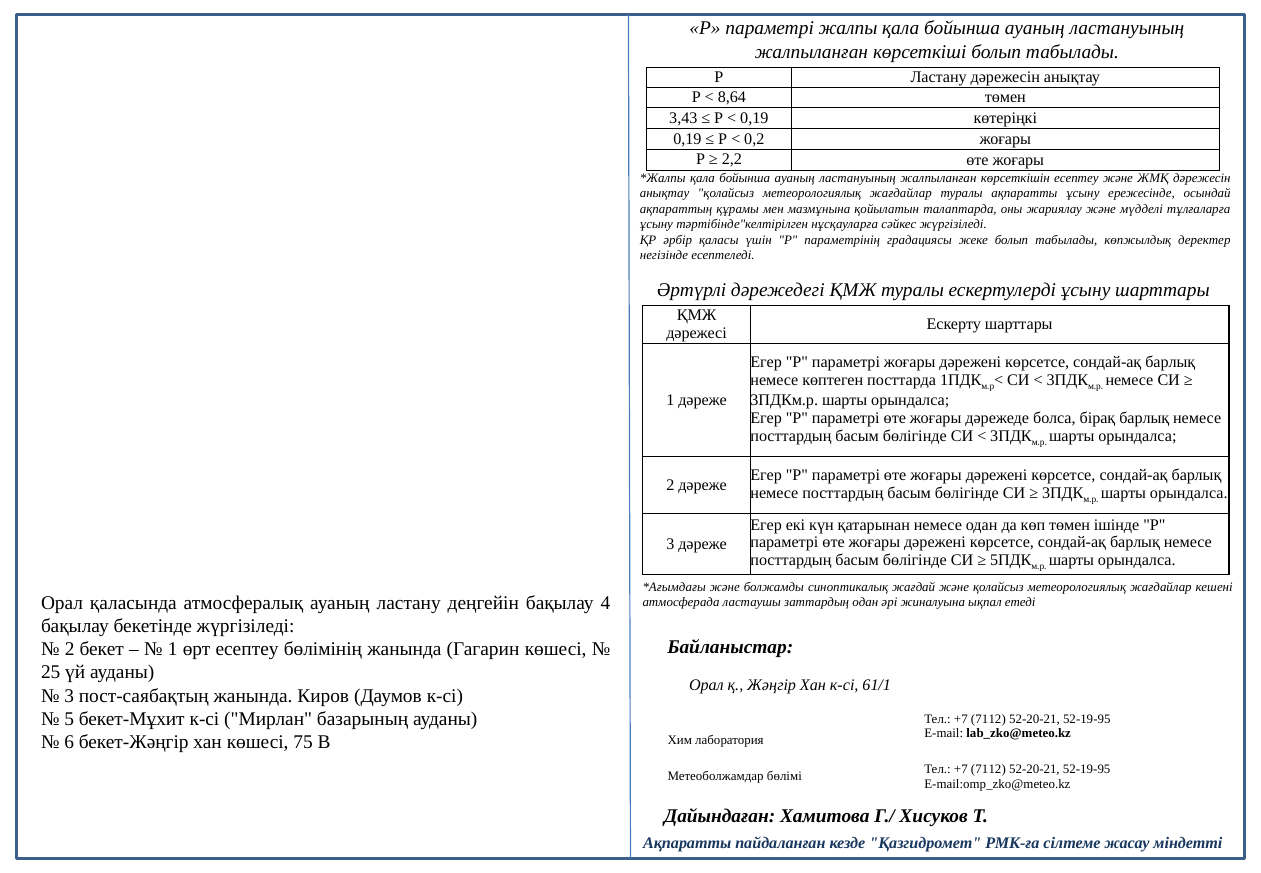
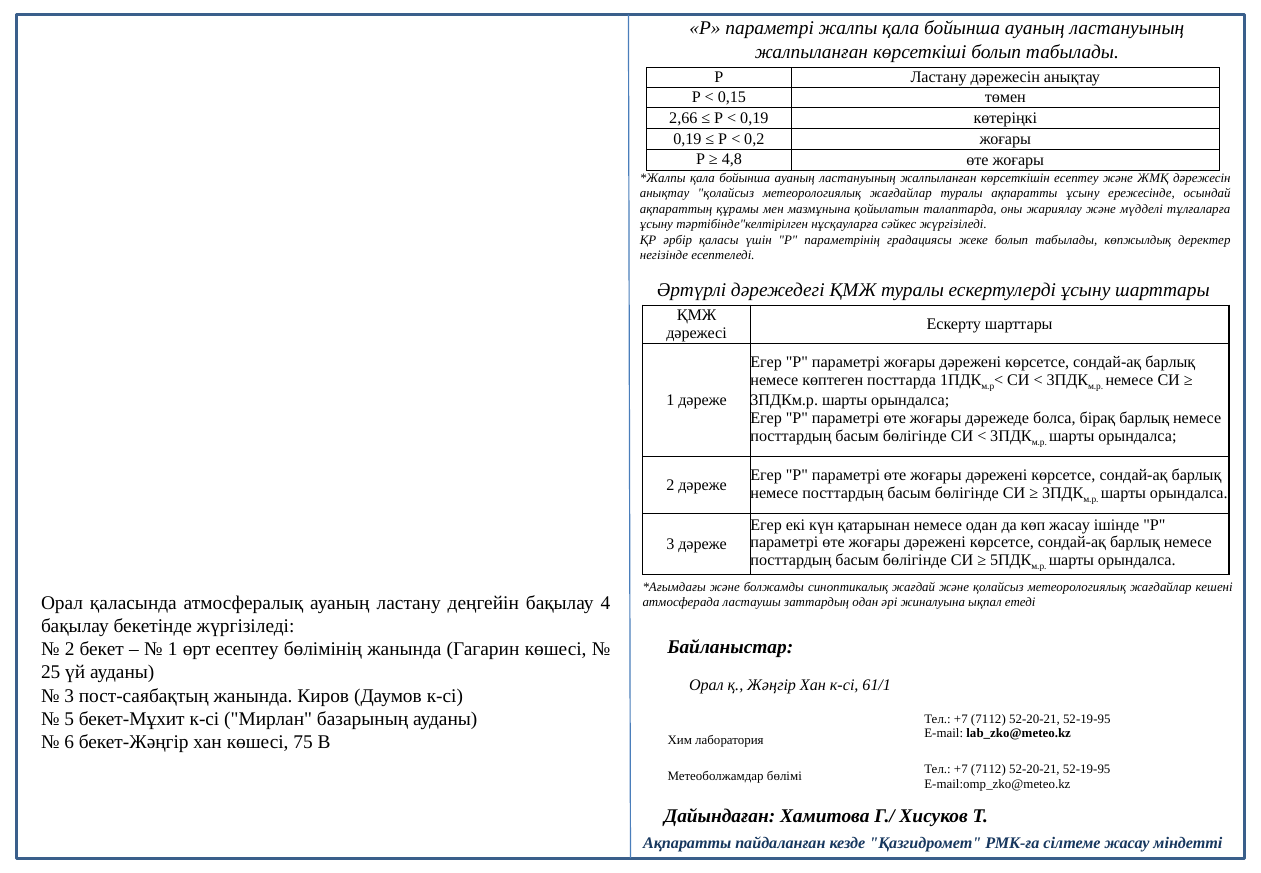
8,64: 8,64 -> 0,15 (732, 97)
3,43: 3,43 -> 2,66 (683, 118)
2,2: 2,2 -> 4,8 (732, 160)
көп төмен: төмен -> жасау (1070, 525)
